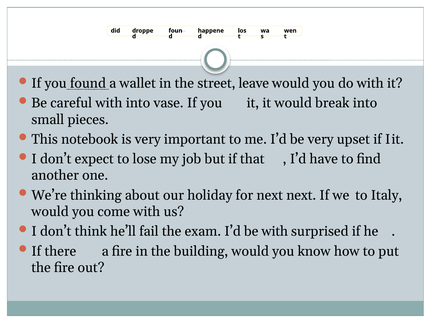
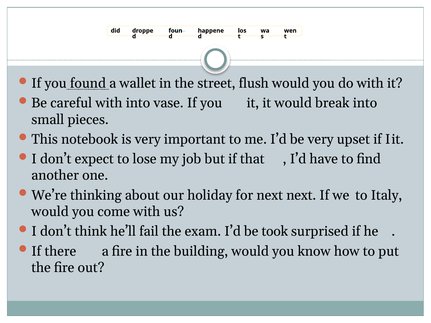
leave: leave -> flush (254, 83)
be with: with -> took (275, 232)
